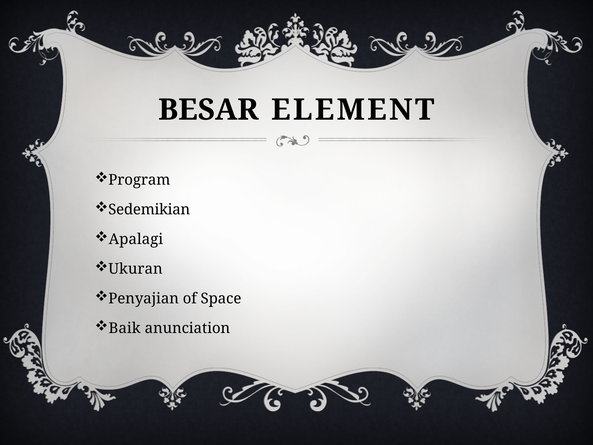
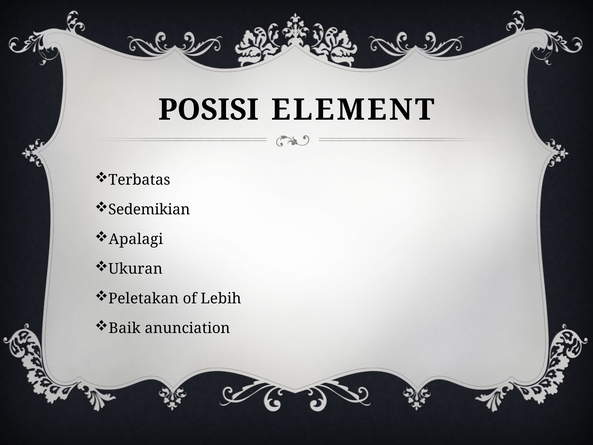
BESAR: BESAR -> POSISI (208, 110)
Program: Program -> Terbatas (139, 180)
Penyajian: Penyajian -> Peletakan (144, 299)
Space: Space -> Lebih (221, 299)
